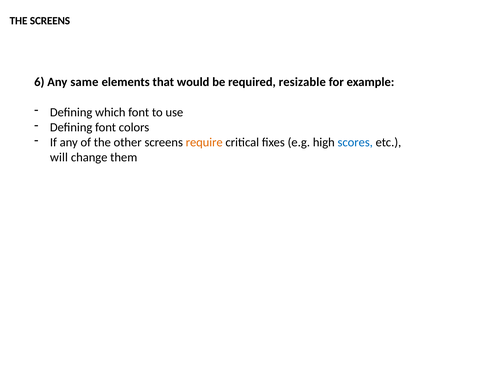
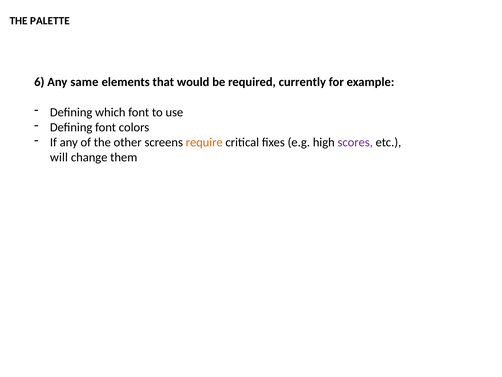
THE SCREENS: SCREENS -> PALETTE (50, 21)
resizable: resizable -> currently (302, 82)
scores colour: blue -> purple (355, 142)
